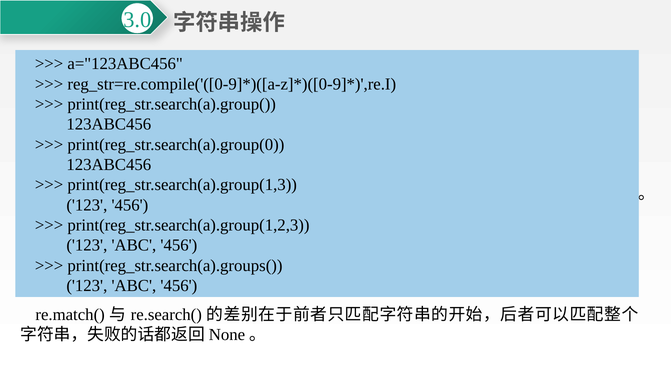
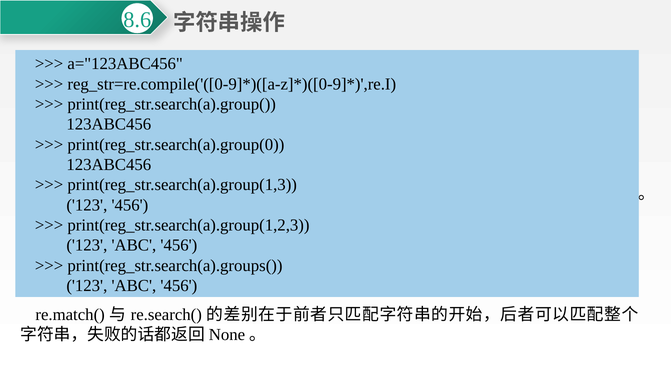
3.0: 3.0 -> 8.6 (137, 20)
